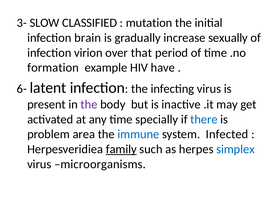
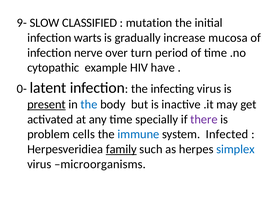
3-: 3- -> 9- (22, 23)
brain: brain -> warts (88, 38)
sexually: sexually -> mucosa (228, 38)
virion: virion -> nerve (88, 53)
that: that -> turn (141, 53)
formation: formation -> cytopathic (53, 67)
6-: 6- -> 0- (22, 89)
present underline: none -> present (46, 104)
the colour: purple -> blue (89, 104)
there colour: blue -> purple (204, 119)
area: area -> cells (84, 134)
